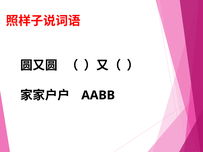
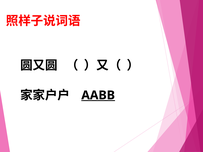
AABB underline: none -> present (98, 95)
